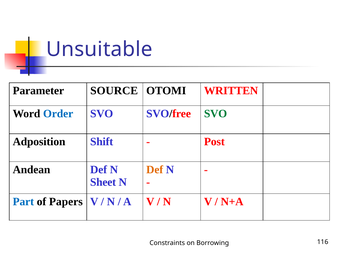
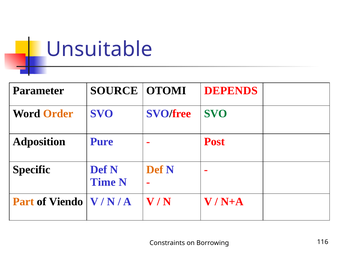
WRITTEN: WRITTEN -> DEPENDS (231, 91)
Order colour: blue -> orange (58, 114)
Shift: Shift -> Pure (102, 142)
Andean: Andean -> Specific (31, 170)
Sheet: Sheet -> Time (103, 182)
Part colour: blue -> orange (23, 202)
Papers: Papers -> Viendo (66, 202)
